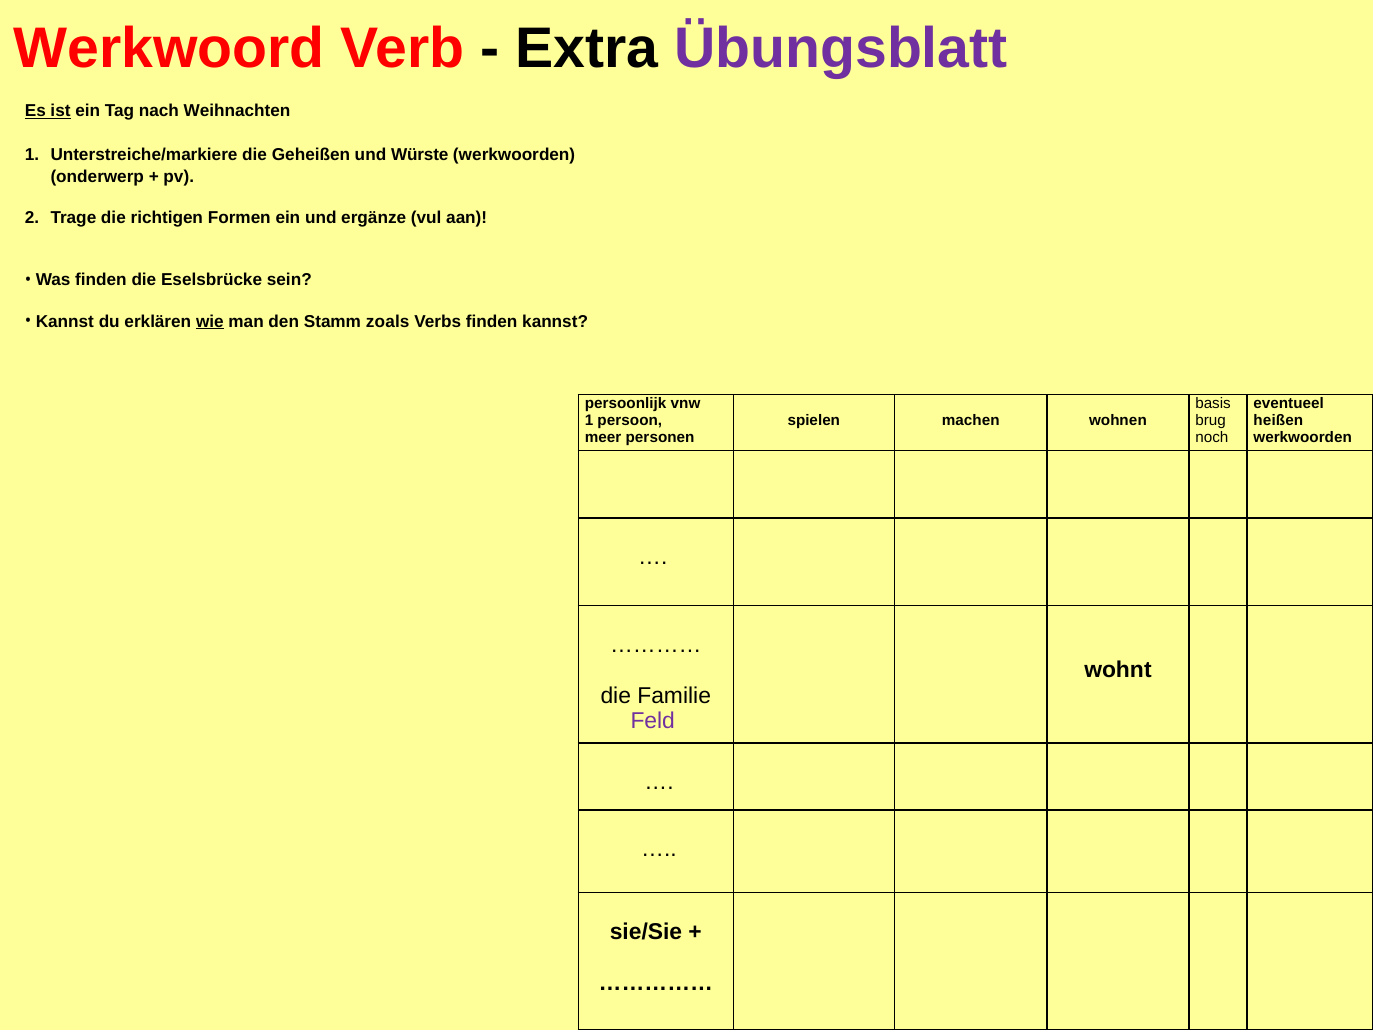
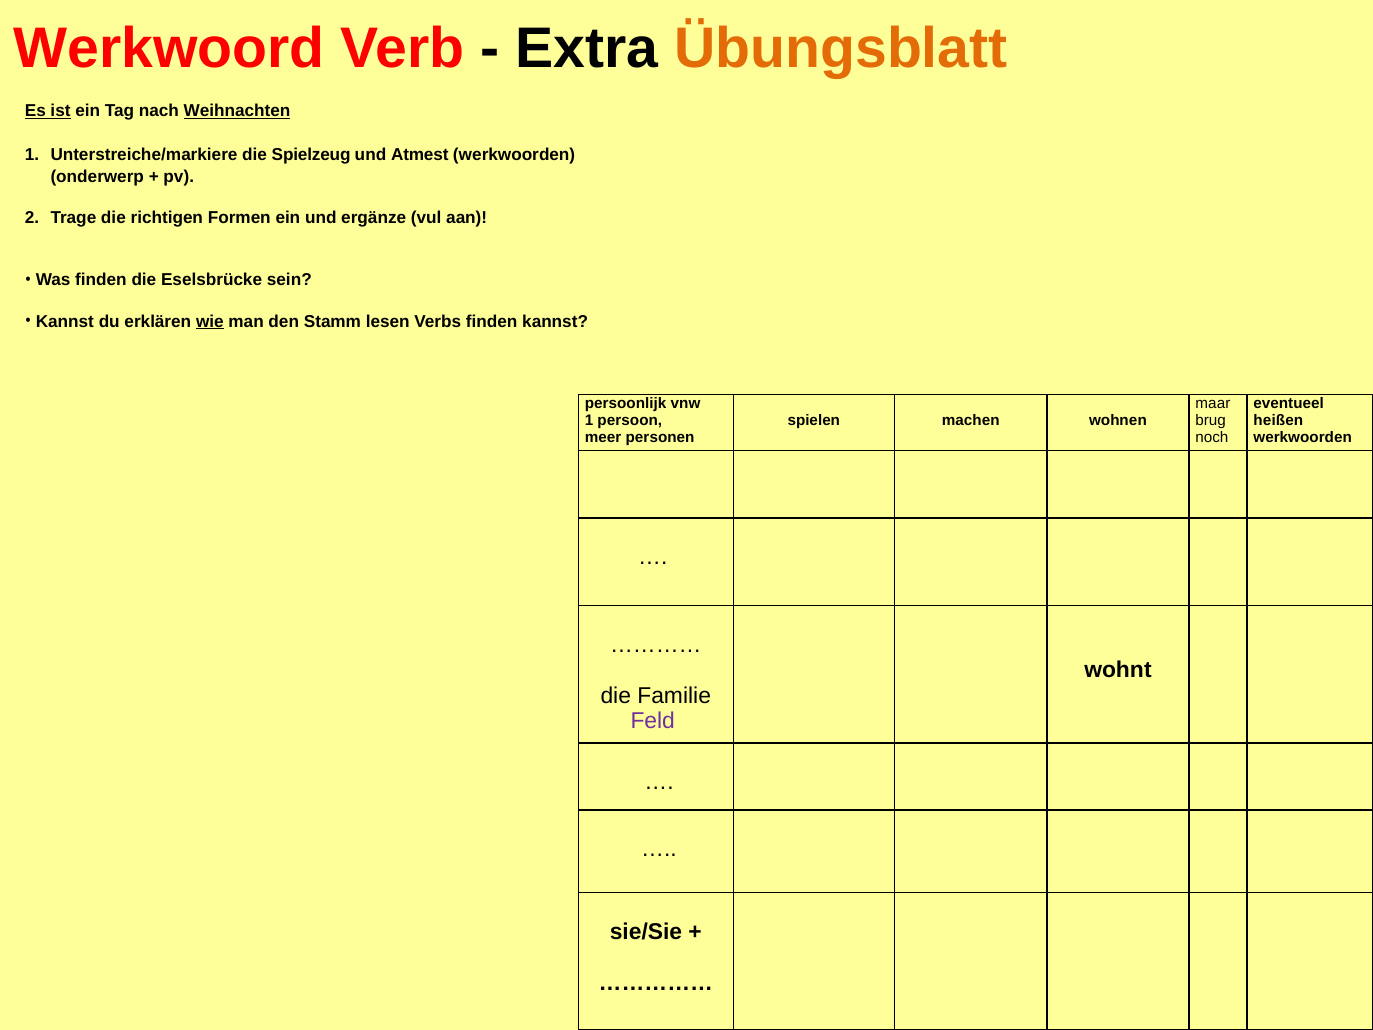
Übungsblatt colour: purple -> orange (841, 48)
Weihnachten underline: none -> present (237, 111)
Geheißen: Geheißen -> Spielzeug (311, 155)
Würste: Würste -> Atmest (420, 155)
zoals: zoals -> lesen (388, 321)
basis: basis -> maar (1213, 403)
